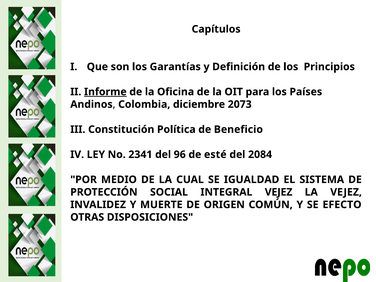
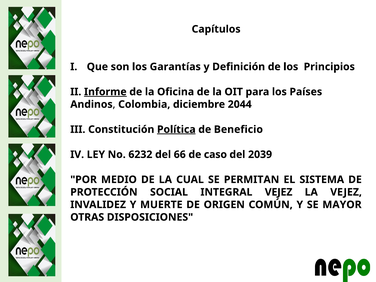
2073: 2073 -> 2044 (240, 104)
Política underline: none -> present (176, 129)
2341: 2341 -> 6232 (140, 155)
96: 96 -> 66 (180, 155)
esté: esté -> caso (215, 155)
2084: 2084 -> 2039 (260, 155)
IGUALDAD: IGUALDAD -> PERMITAN (252, 180)
EFECTO: EFECTO -> MAYOR (342, 205)
